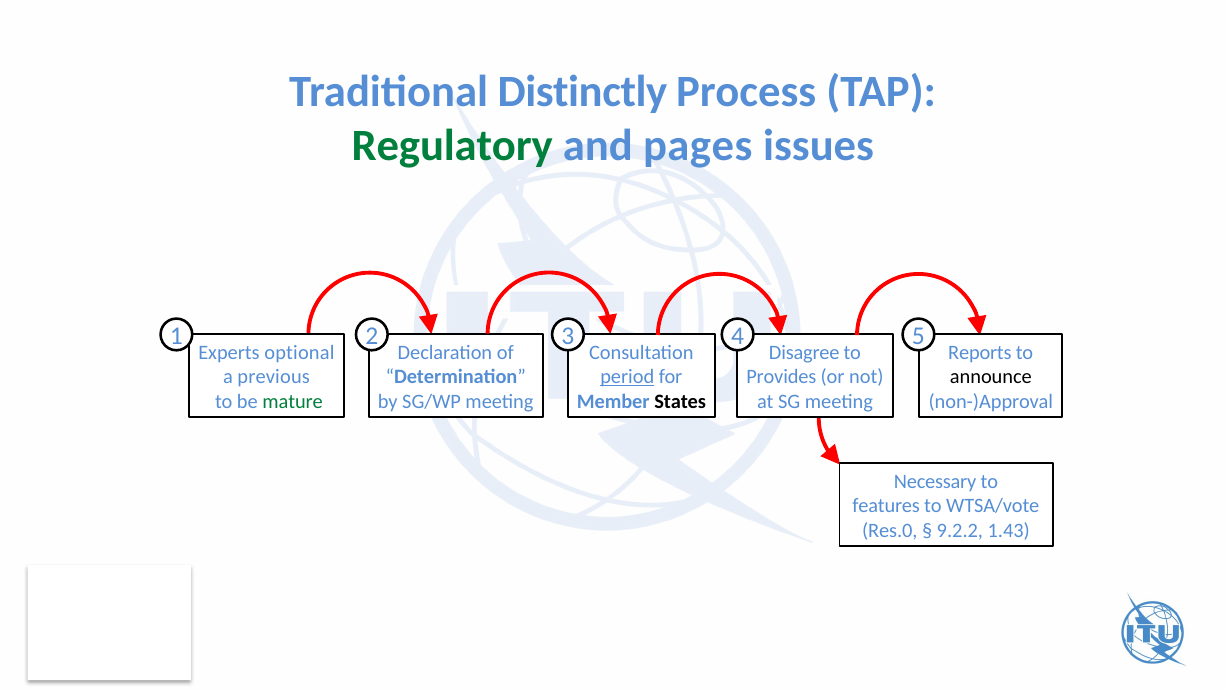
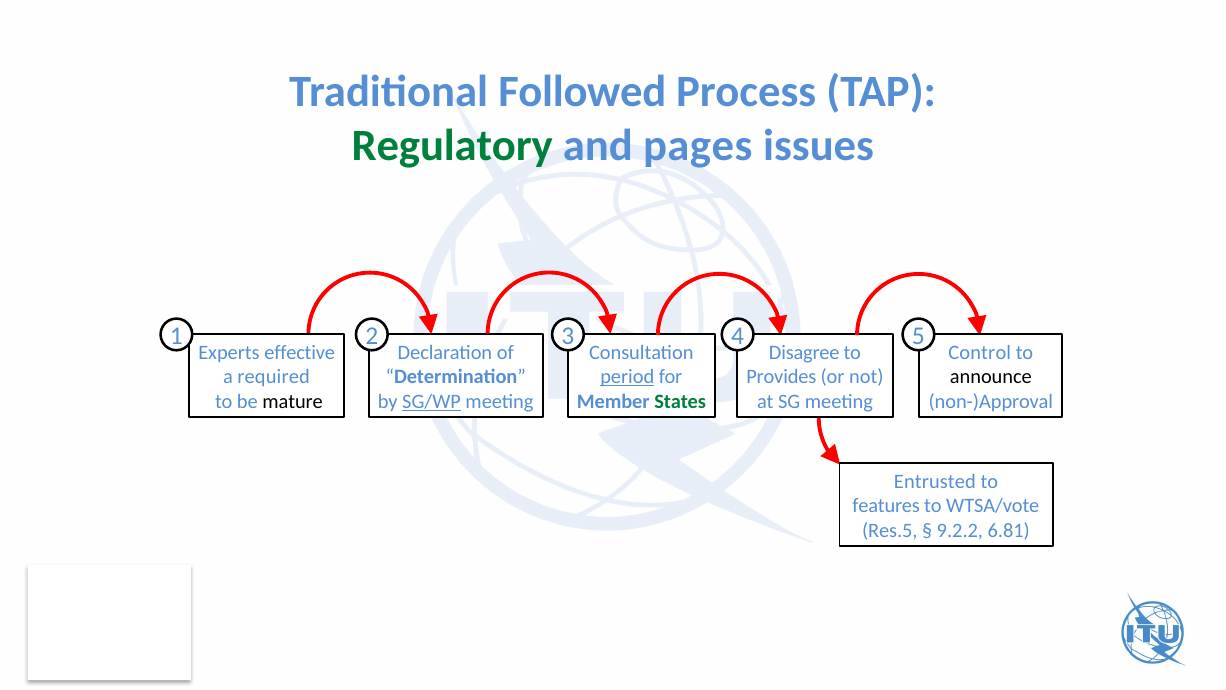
Distinctly: Distinctly -> Followed (582, 92)
optional: optional -> effective (300, 352)
Reports: Reports -> Control (980, 352)
previous: previous -> required (274, 377)
mature colour: green -> black (293, 401)
SG/WP underline: none -> present (432, 401)
States colour: black -> green (680, 401)
Necessary: Necessary -> Entrusted (935, 481)
Res.0: Res.0 -> Res.5 (890, 530)
1.43: 1.43 -> 6.81 (1009, 530)
